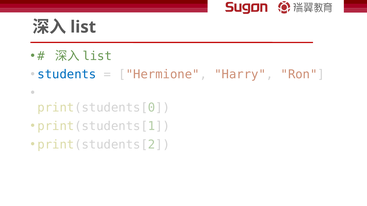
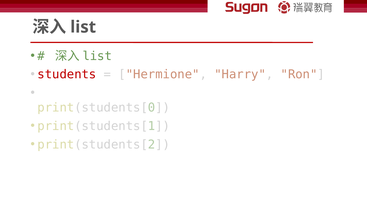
students colour: blue -> red (67, 75)
